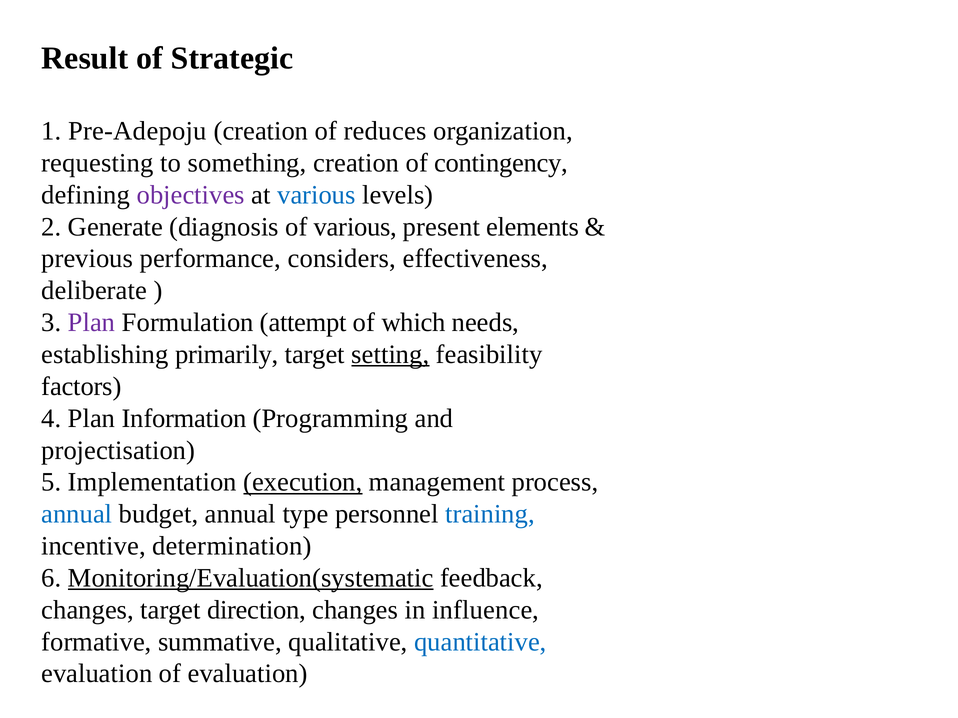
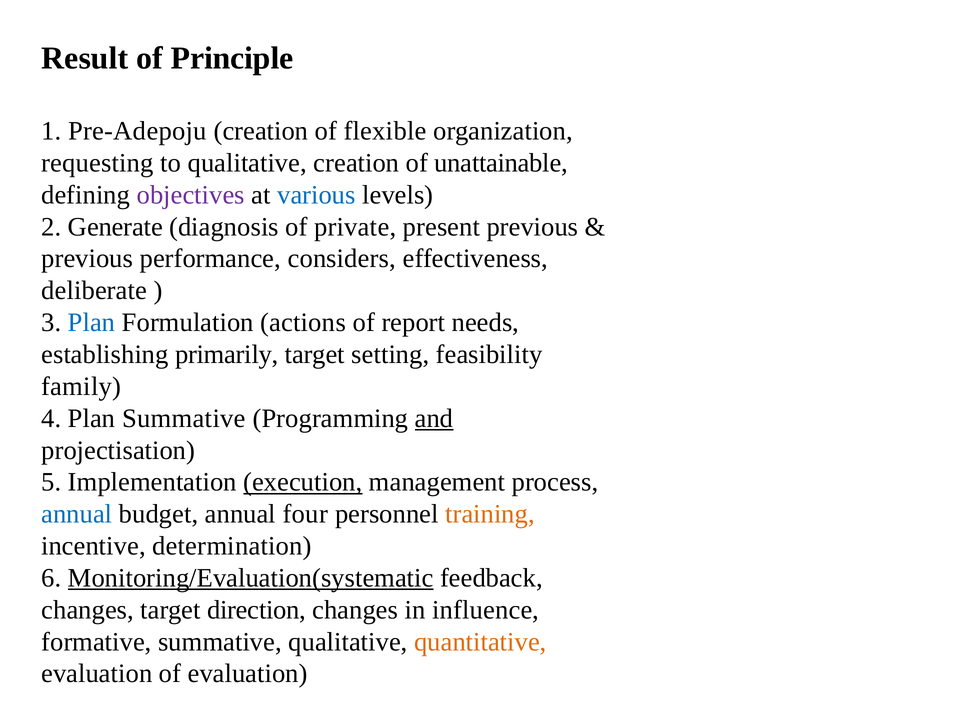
Strategic: Strategic -> Principle (232, 58)
reduces: reduces -> flexible (385, 131)
to something: something -> qualitative (247, 163)
contingency: contingency -> unattainable (501, 163)
of various: various -> private (355, 227)
present elements: elements -> previous (532, 227)
Plan colour: purple -> blue (92, 323)
attempt: attempt -> actions (303, 323)
which: which -> report (413, 323)
setting underline: present -> none (390, 355)
factors: factors -> family (81, 387)
Plan Information: Information -> Summative (184, 419)
and underline: none -> present (434, 419)
type: type -> four (305, 514)
training colour: blue -> orange (490, 514)
quantitative colour: blue -> orange (480, 642)
